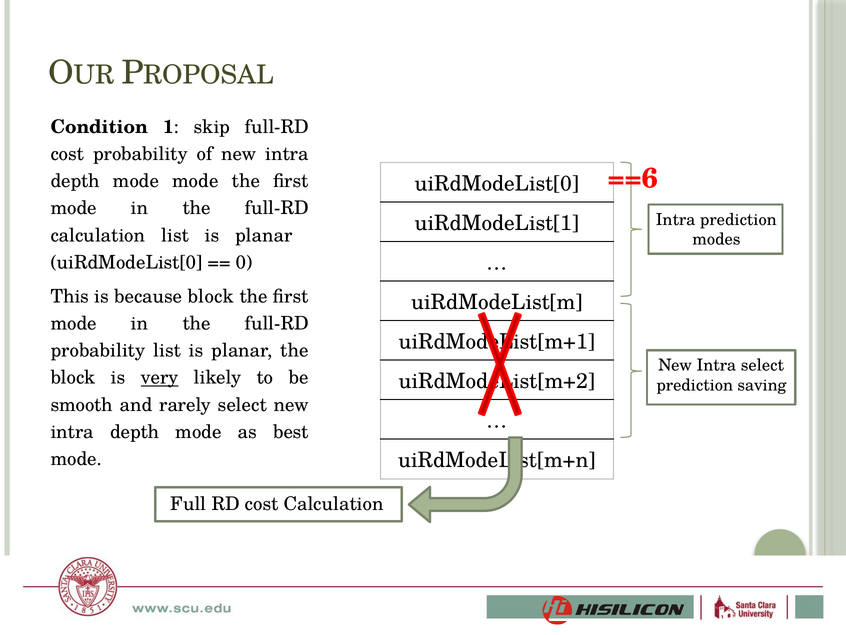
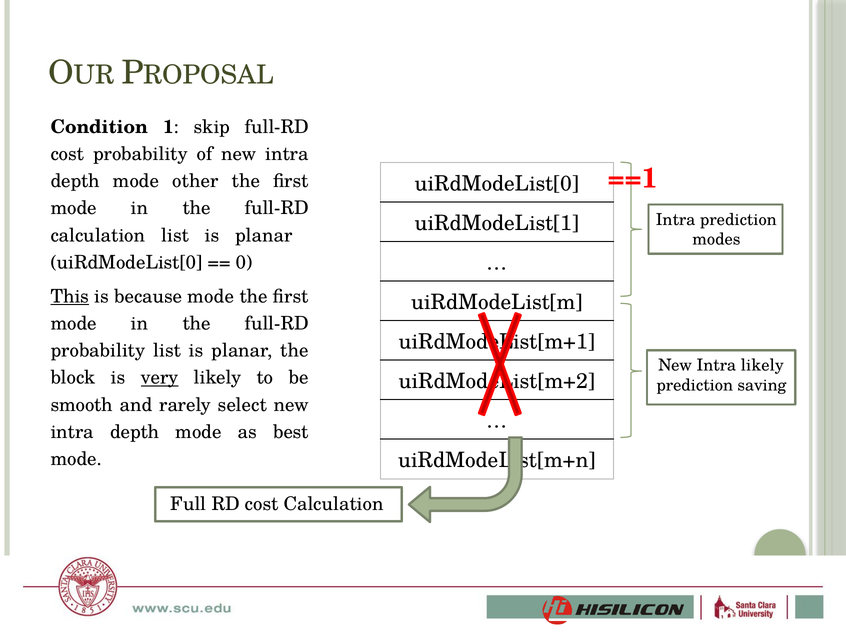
==6: ==6 -> ==1 (633, 178)
mode mode: mode -> other (195, 181)
This underline: none -> present (70, 296)
because block: block -> mode (211, 296)
Intra select: select -> likely (762, 365)
